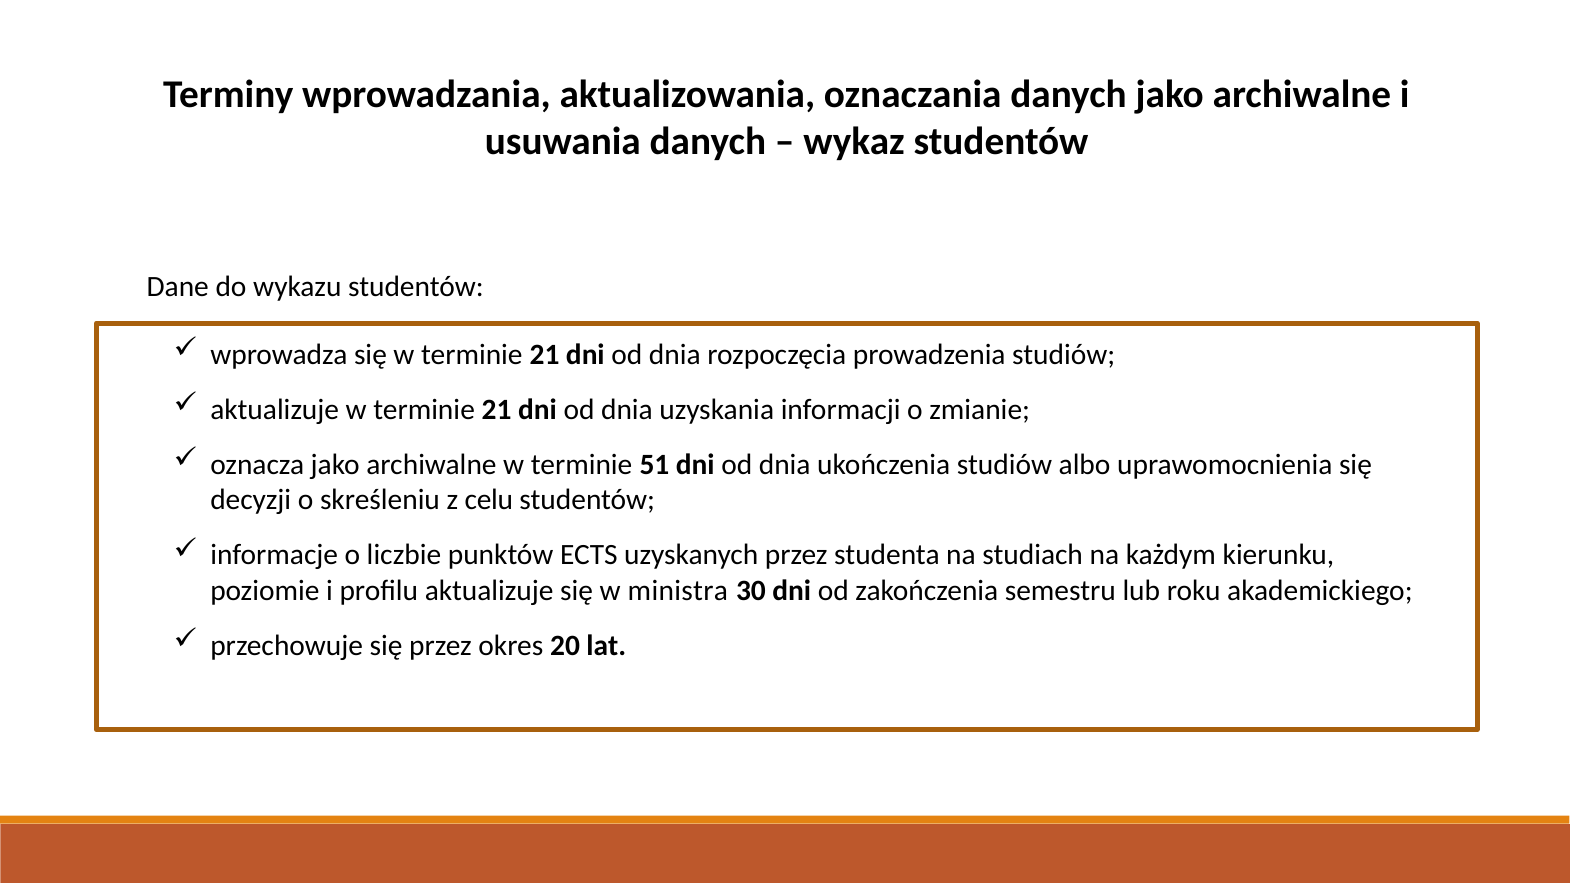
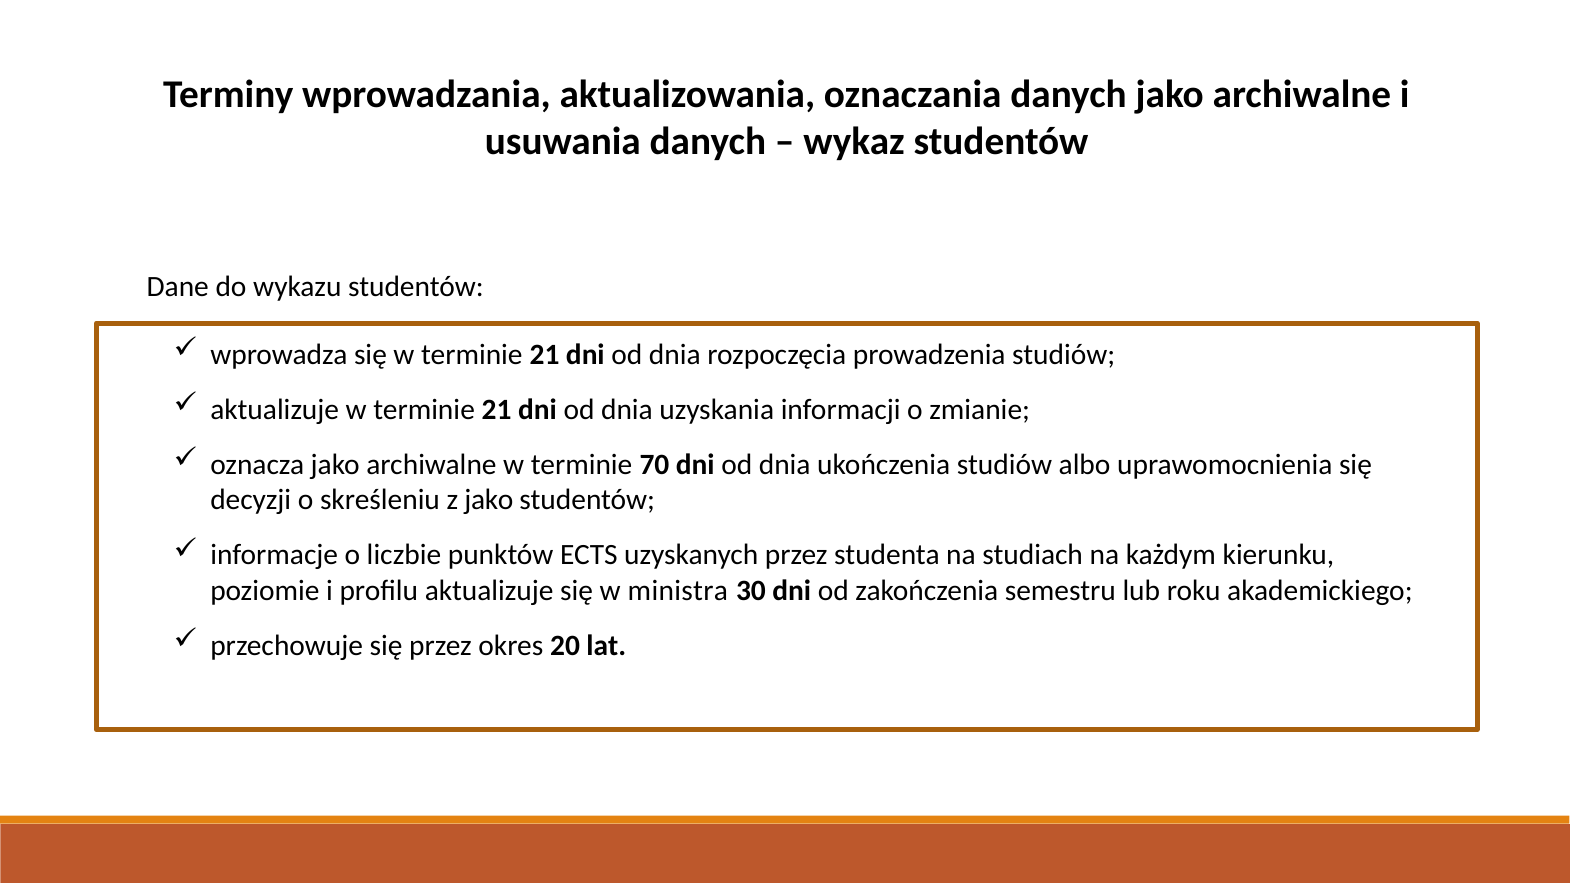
51: 51 -> 70 (654, 465)
z celu: celu -> jako (489, 500)
